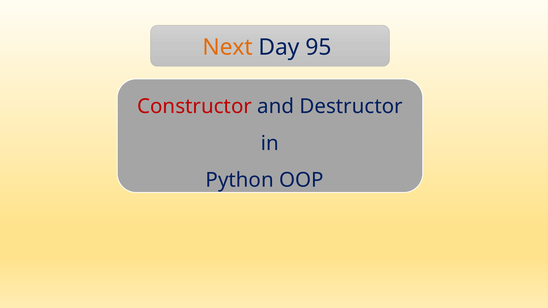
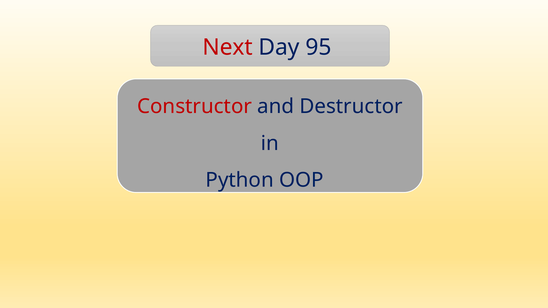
Next colour: orange -> red (228, 47)
